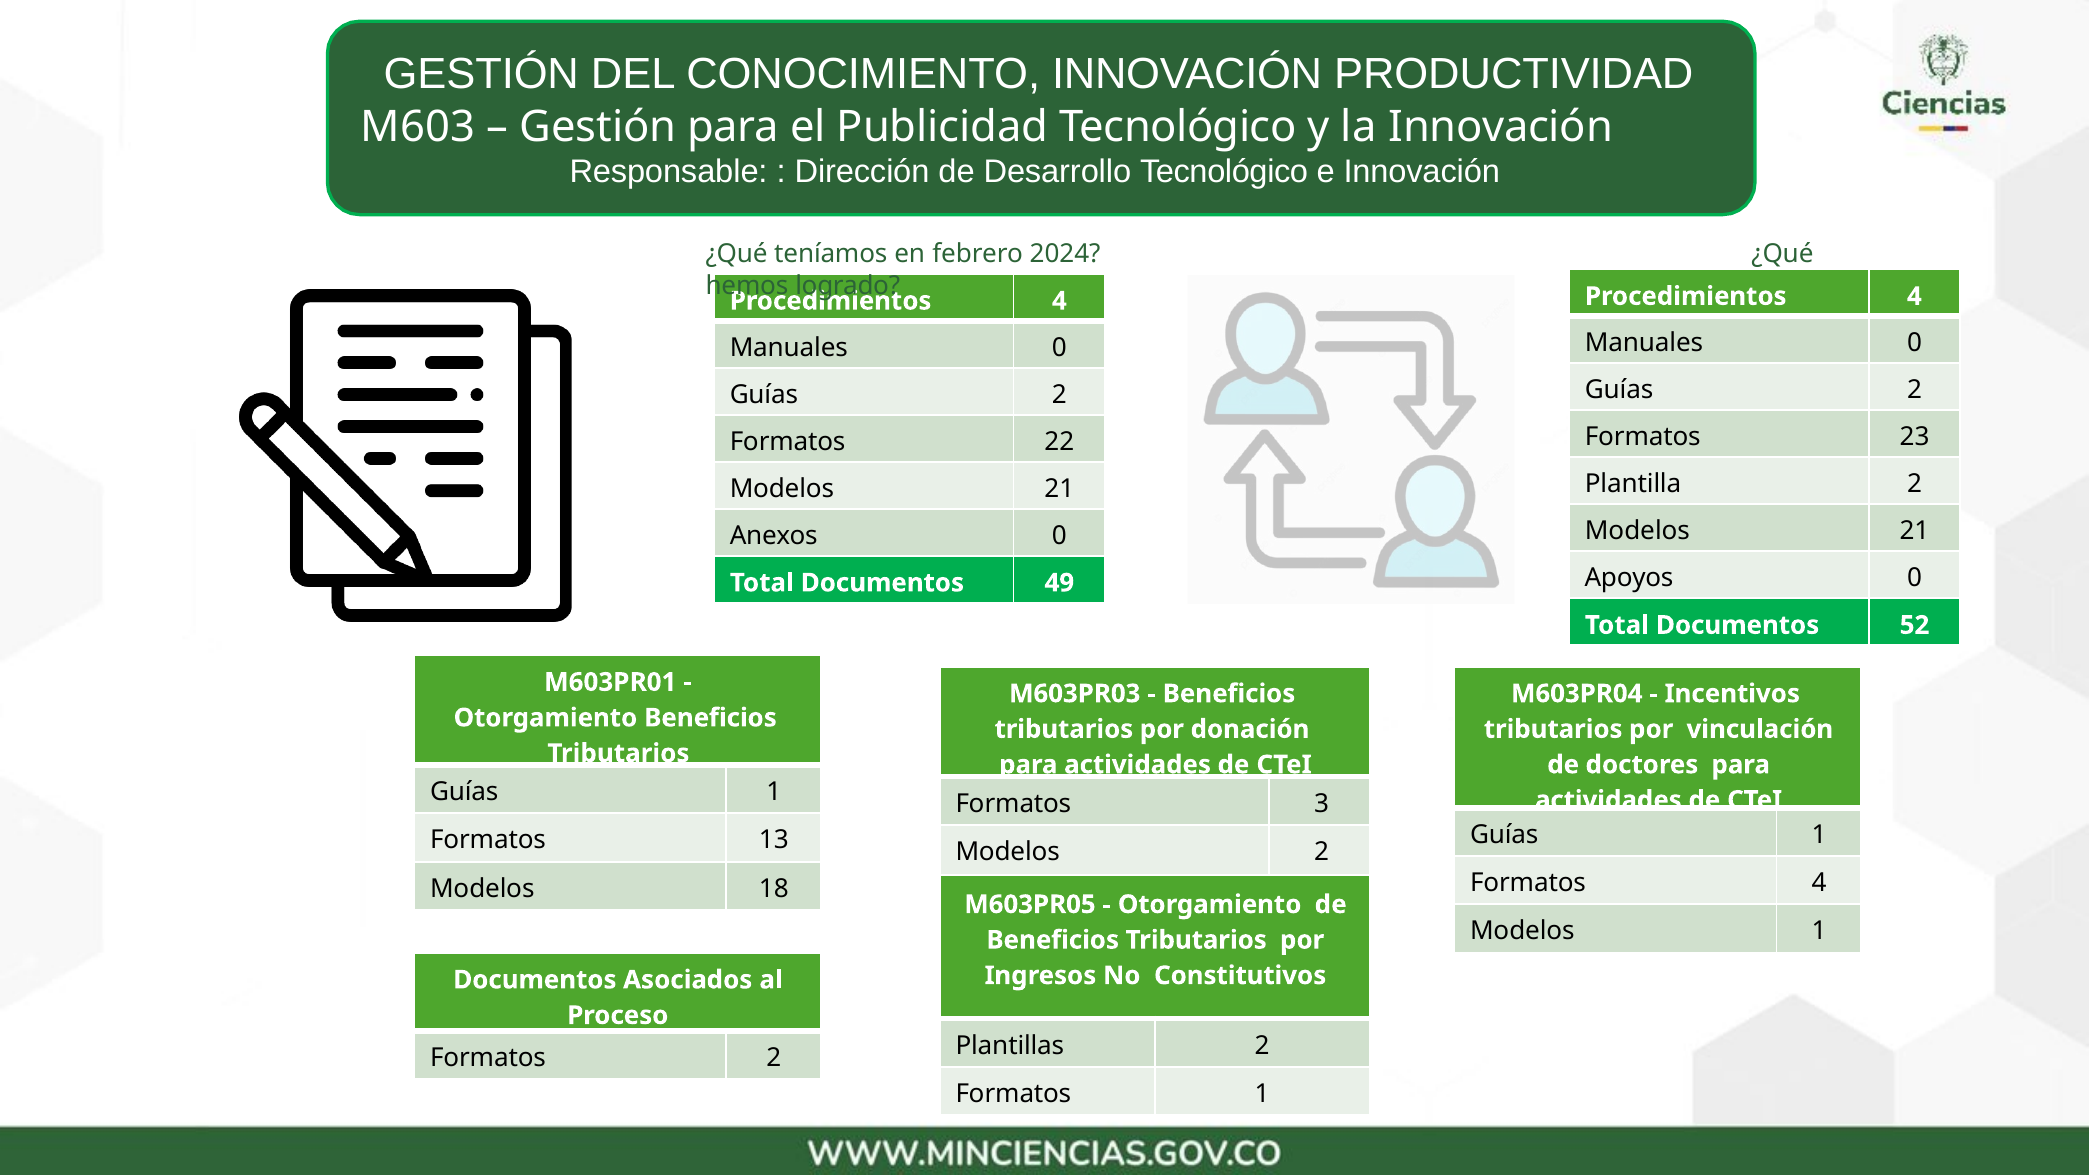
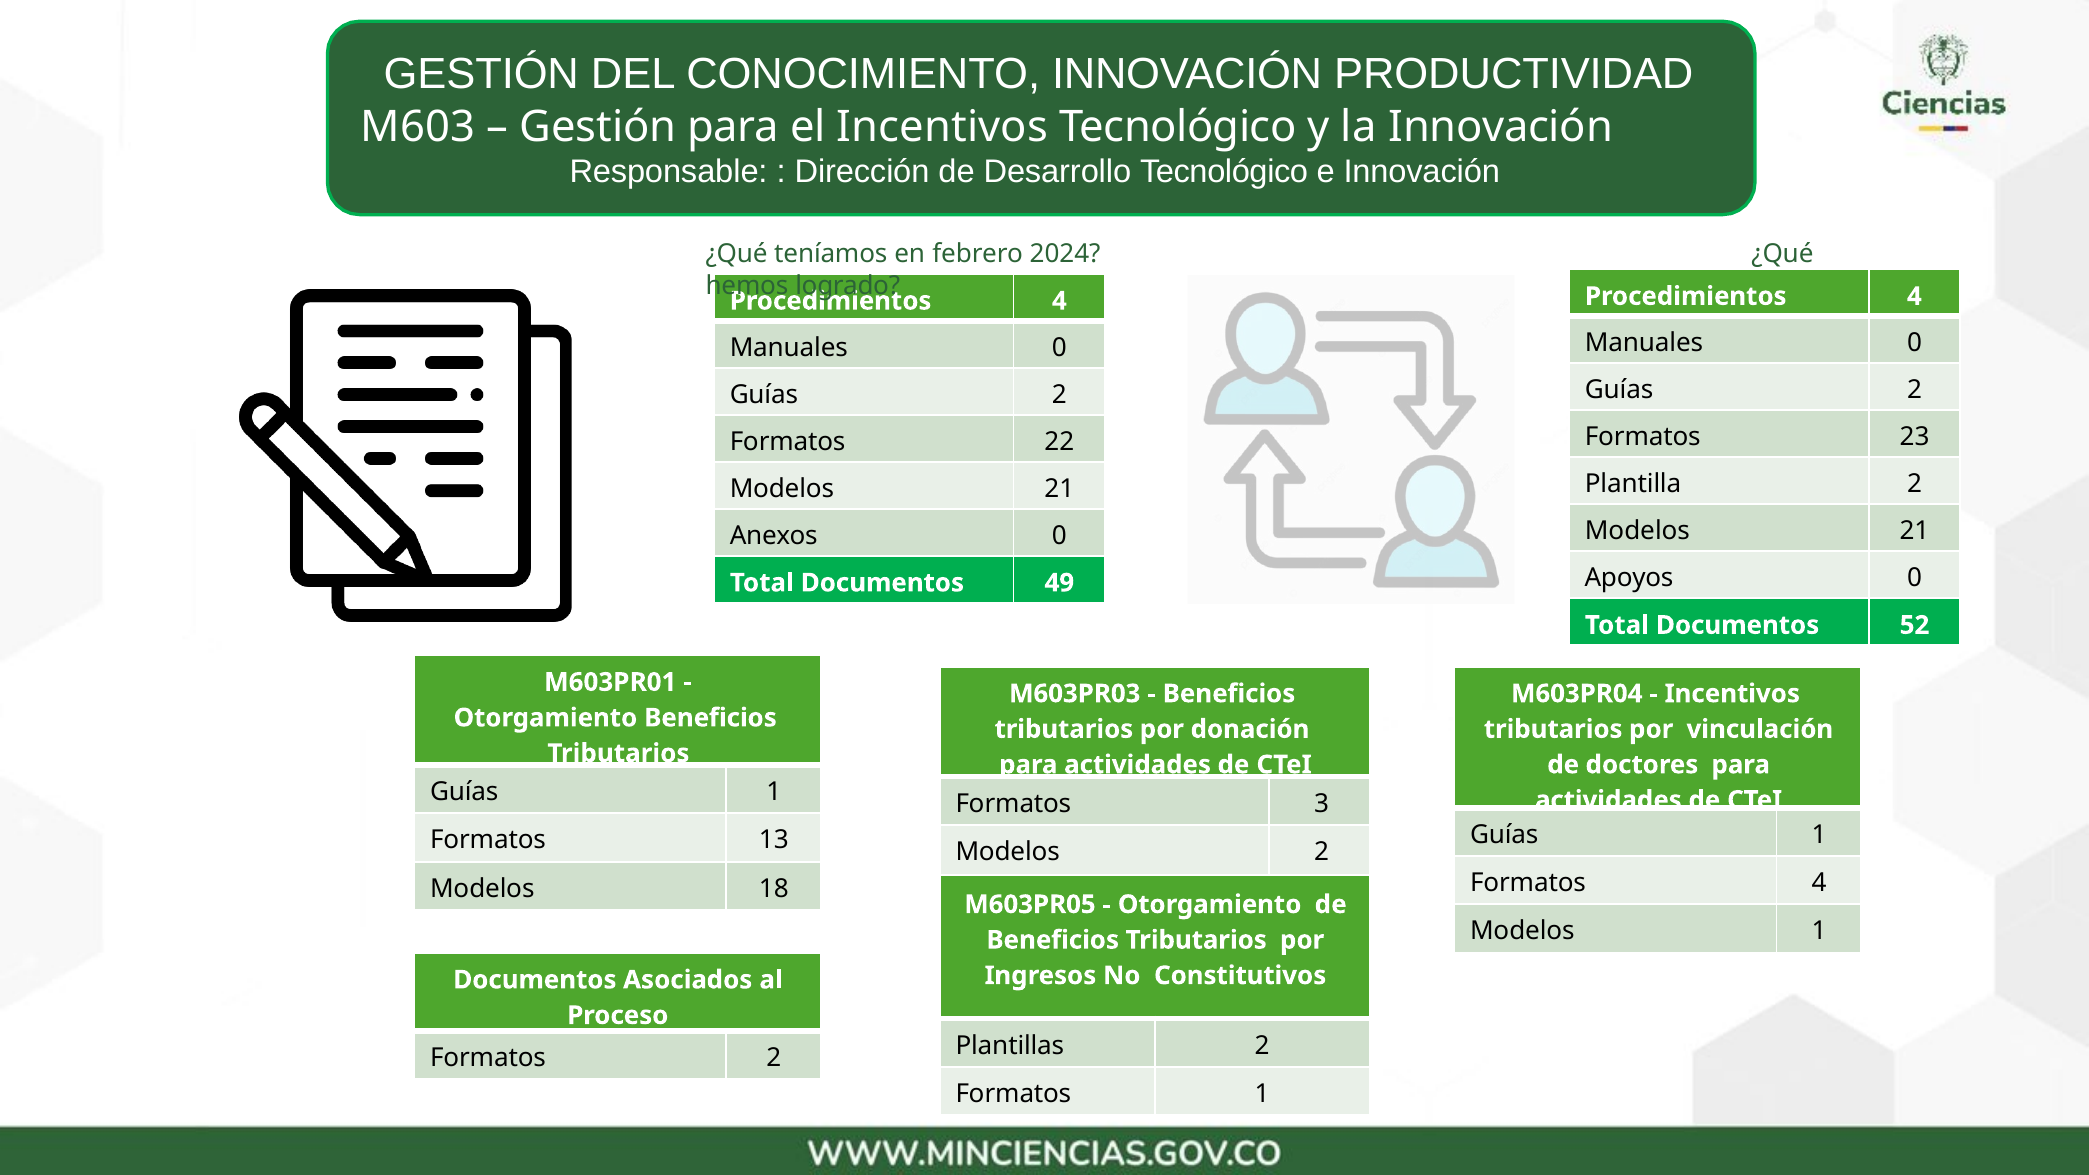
el Publicidad: Publicidad -> Incentivos (943, 127)
